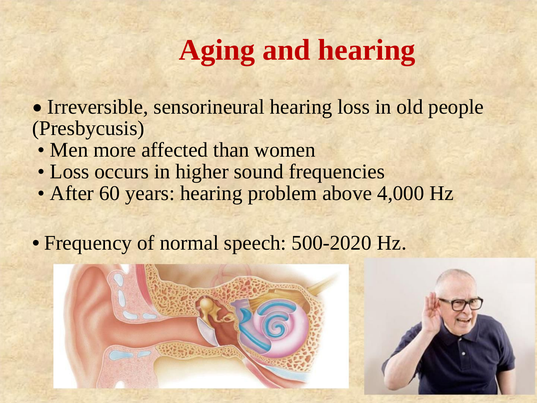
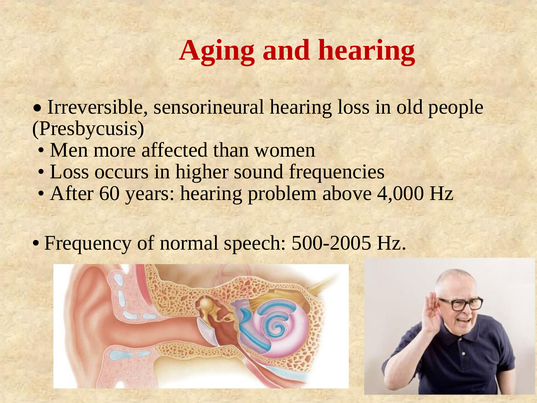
500-2020: 500-2020 -> 500-2005 (332, 243)
